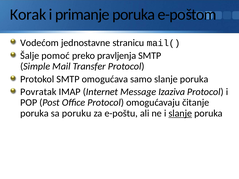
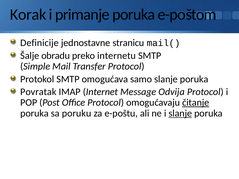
Vodećom: Vodećom -> Definicije (39, 43)
pomoć: pomoć -> obradu (56, 56)
pravljenja: pravljenja -> internetu (117, 56)
Izaziva: Izaziva -> Odvija (172, 92)
čitanje underline: none -> present (196, 103)
